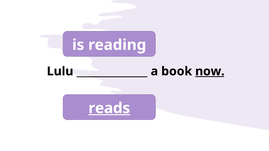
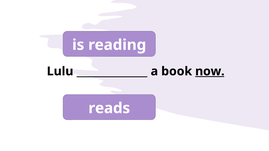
reads underline: present -> none (109, 108)
